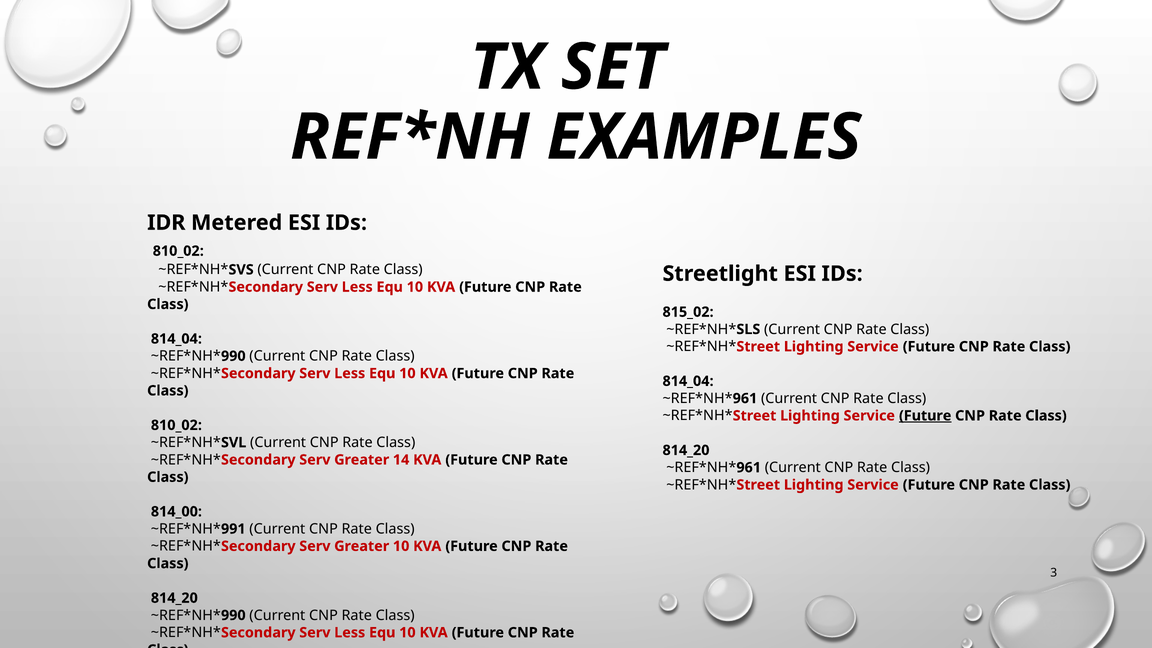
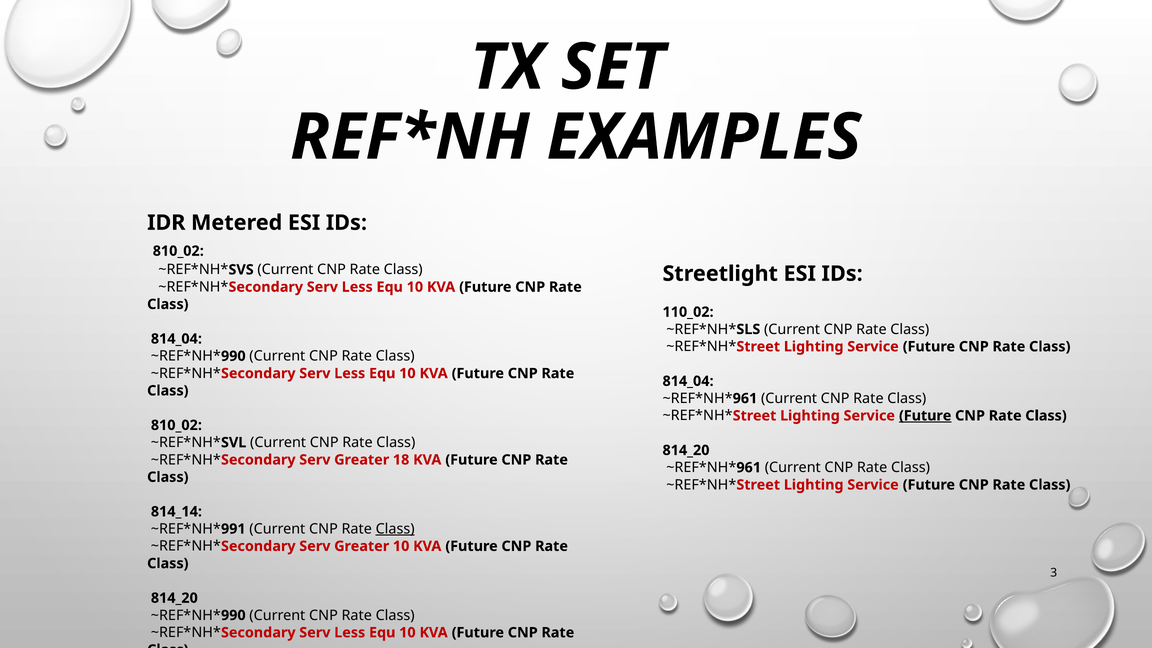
815_02: 815_02 -> 110_02 (688, 312)
14: 14 -> 18 (401, 460)
814_00: 814_00 -> 814_14 (176, 512)
Class underline: none -> present (395, 529)
